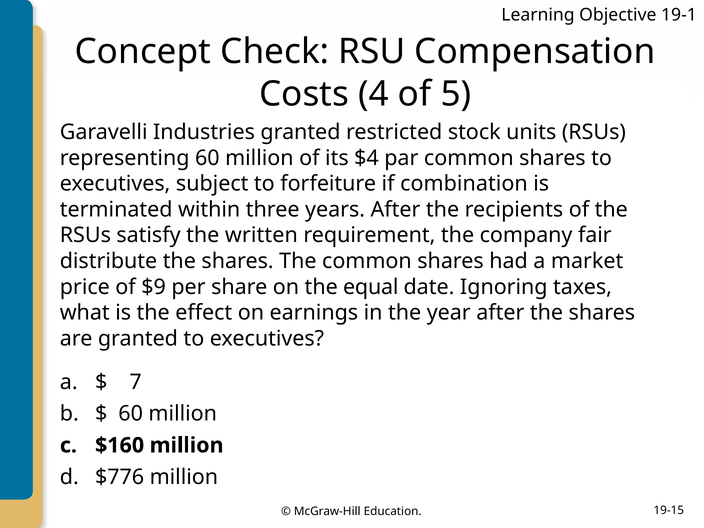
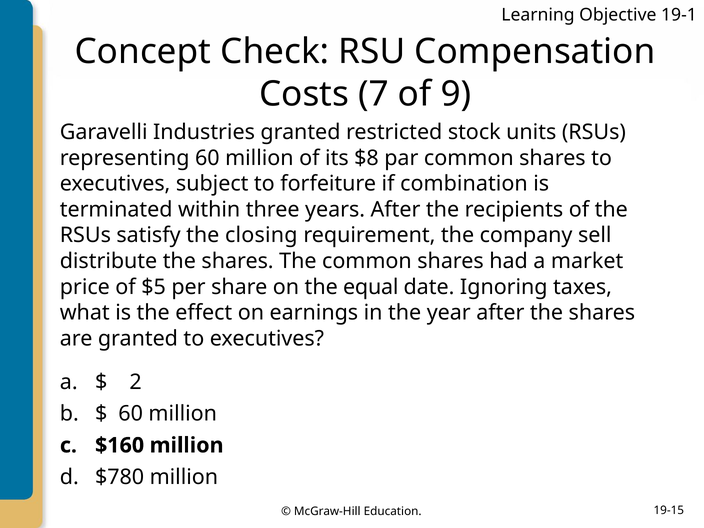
4: 4 -> 7 (373, 94)
5: 5 -> 9 (456, 94)
$4: $4 -> $8 (366, 158)
written: written -> closing (261, 235)
fair: fair -> sell (595, 235)
$9: $9 -> $5 (154, 287)
7: 7 -> 2 (136, 382)
$776: $776 -> $780 (120, 477)
